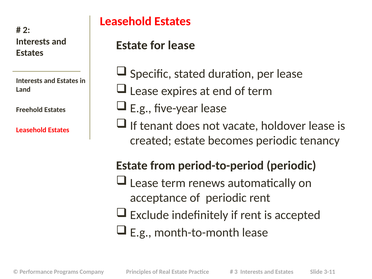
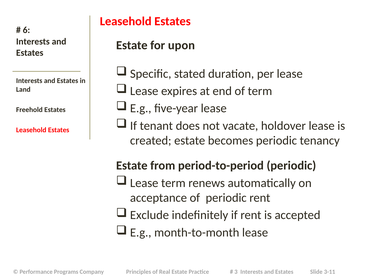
2: 2 -> 6 (26, 30)
for lease: lease -> upon (181, 45)
